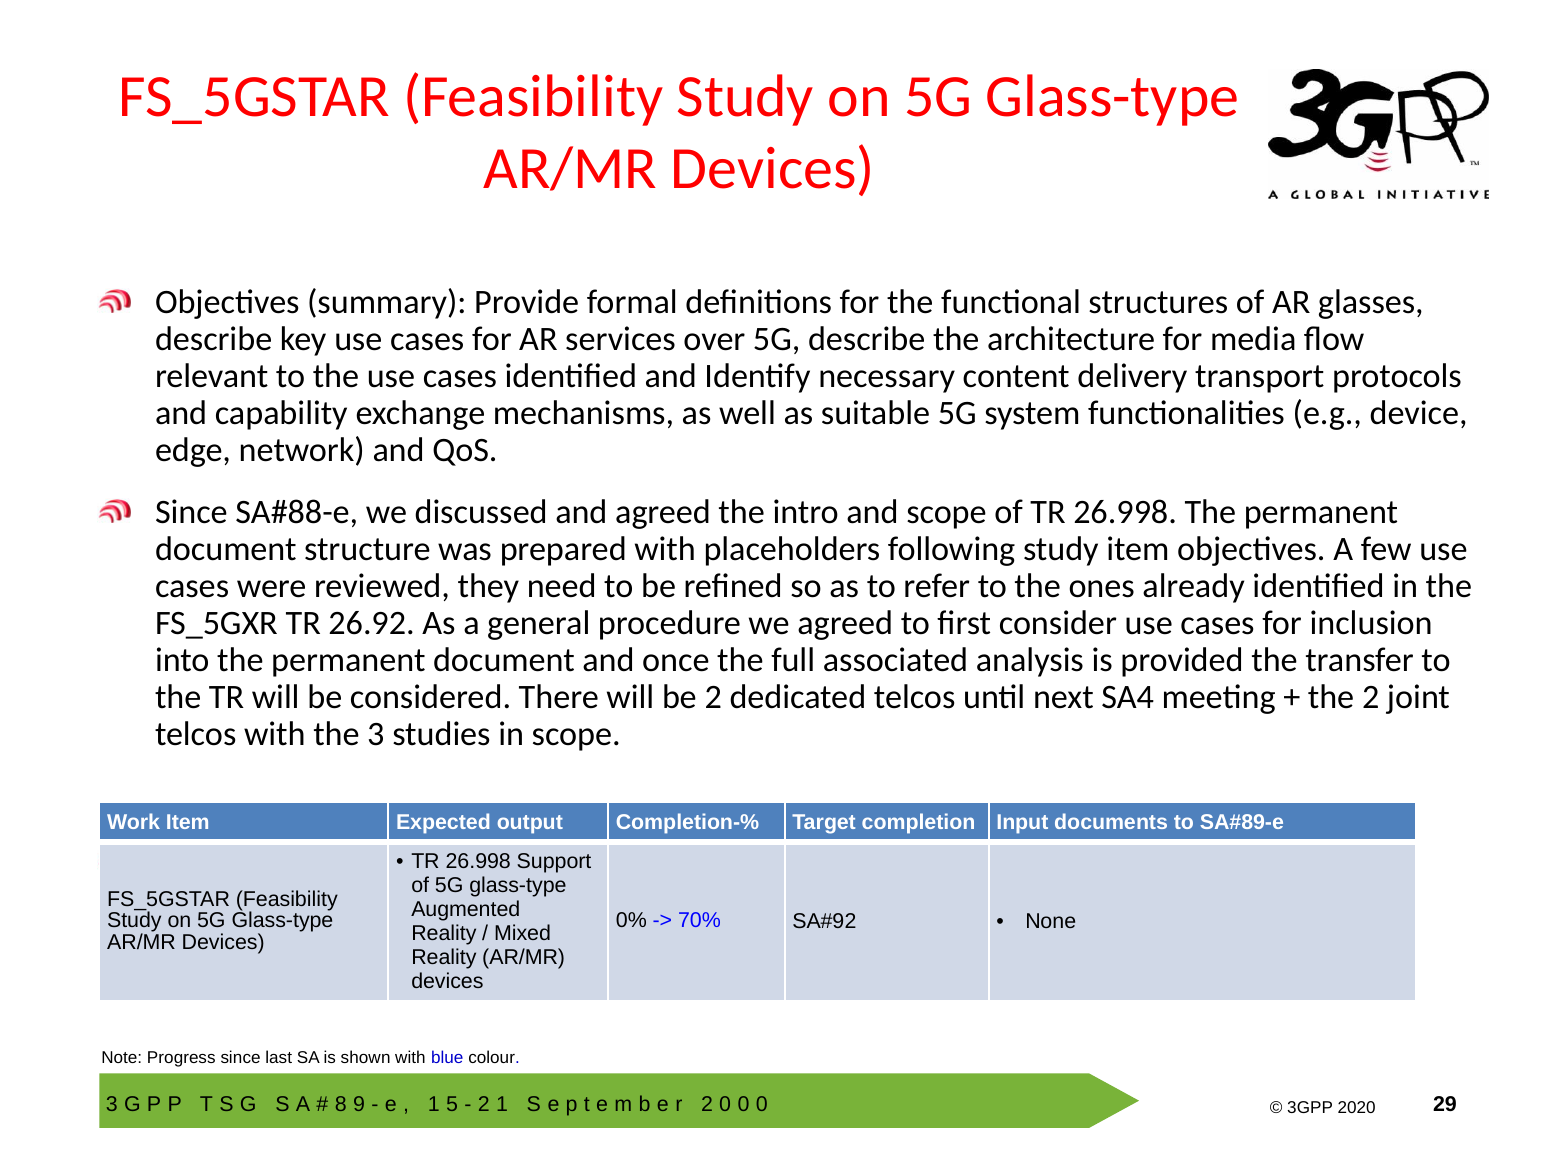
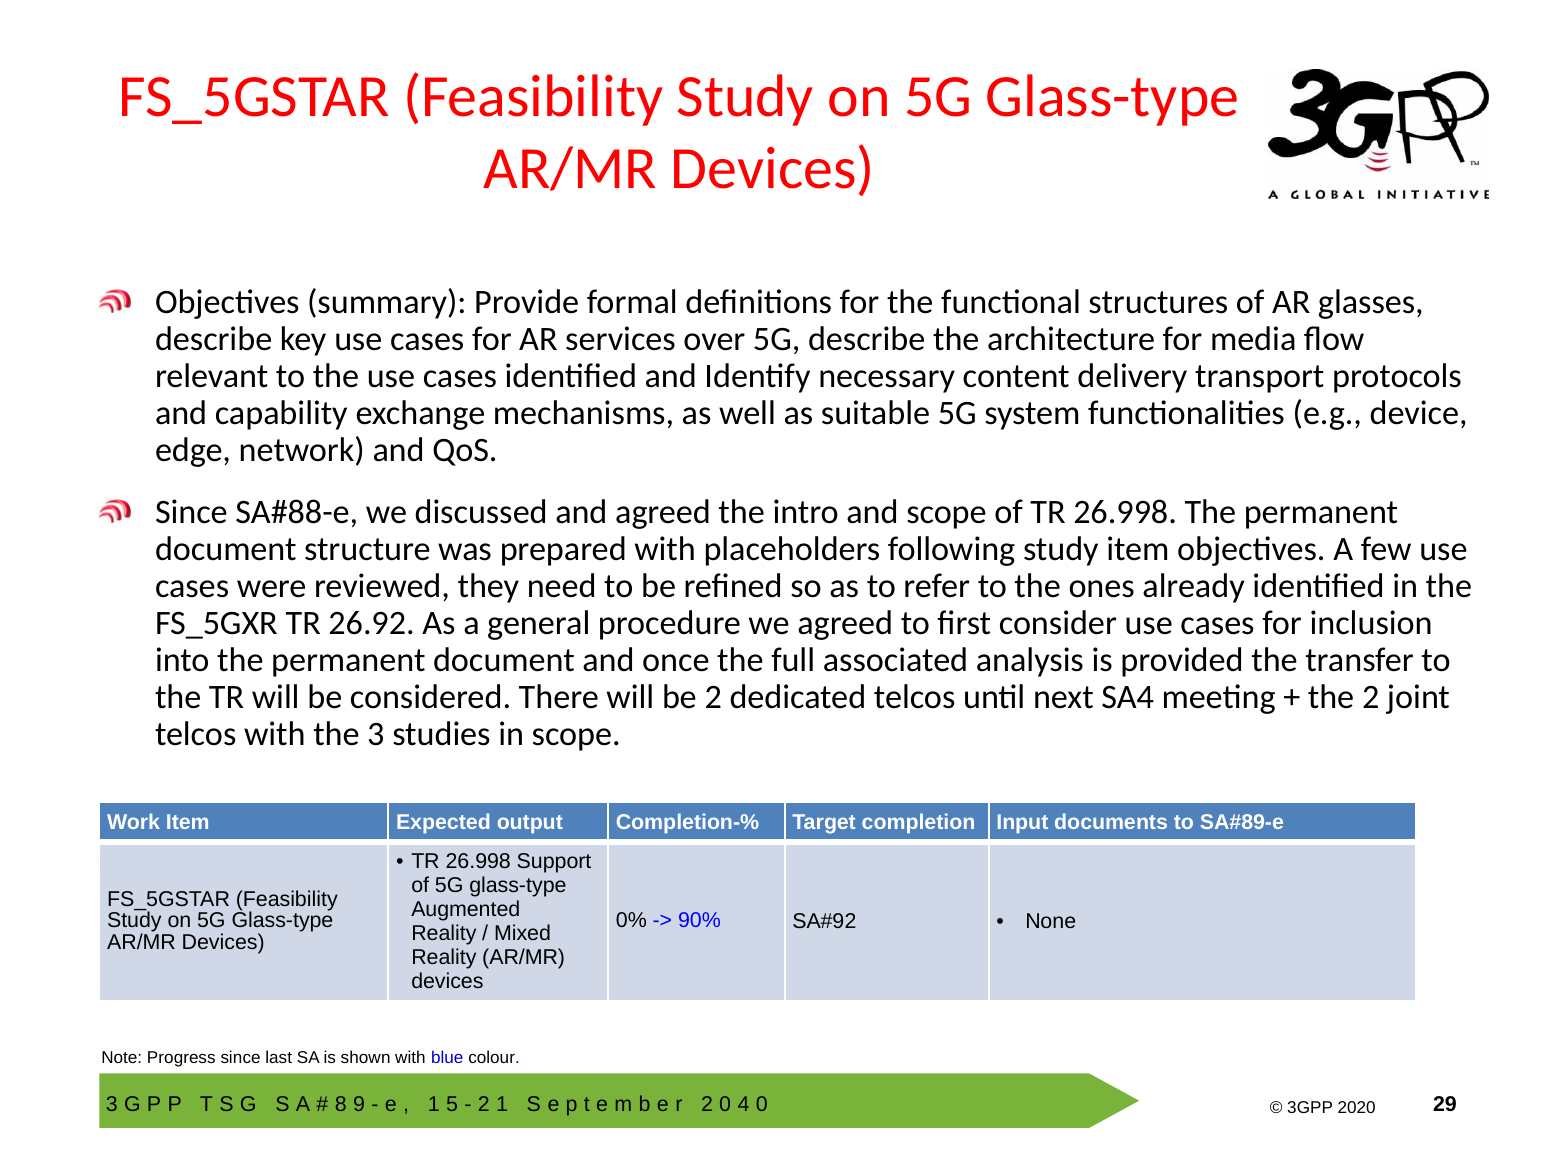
70%: 70% -> 90% (699, 921)
0: 0 -> 4 (744, 1105)
